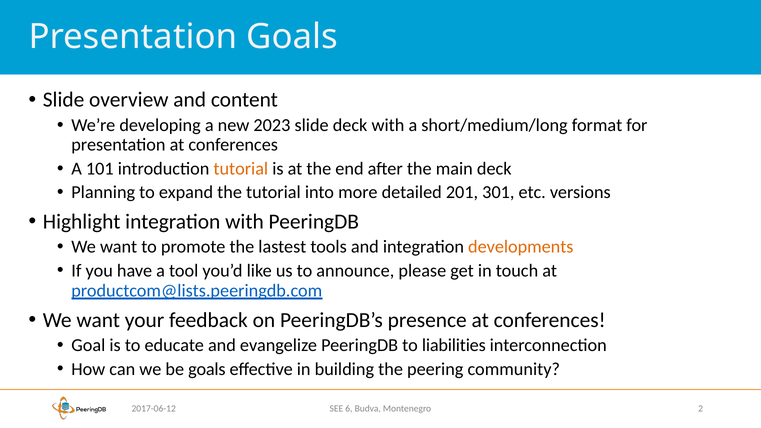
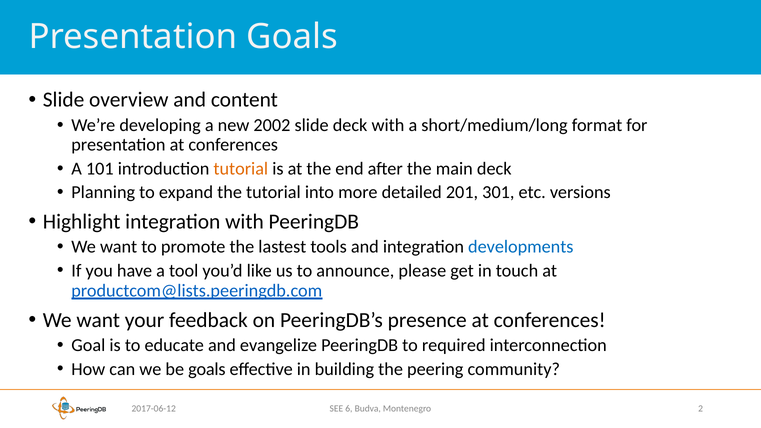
2023: 2023 -> 2002 (272, 125)
developments colour: orange -> blue (521, 247)
liabilities: liabilities -> required (454, 345)
